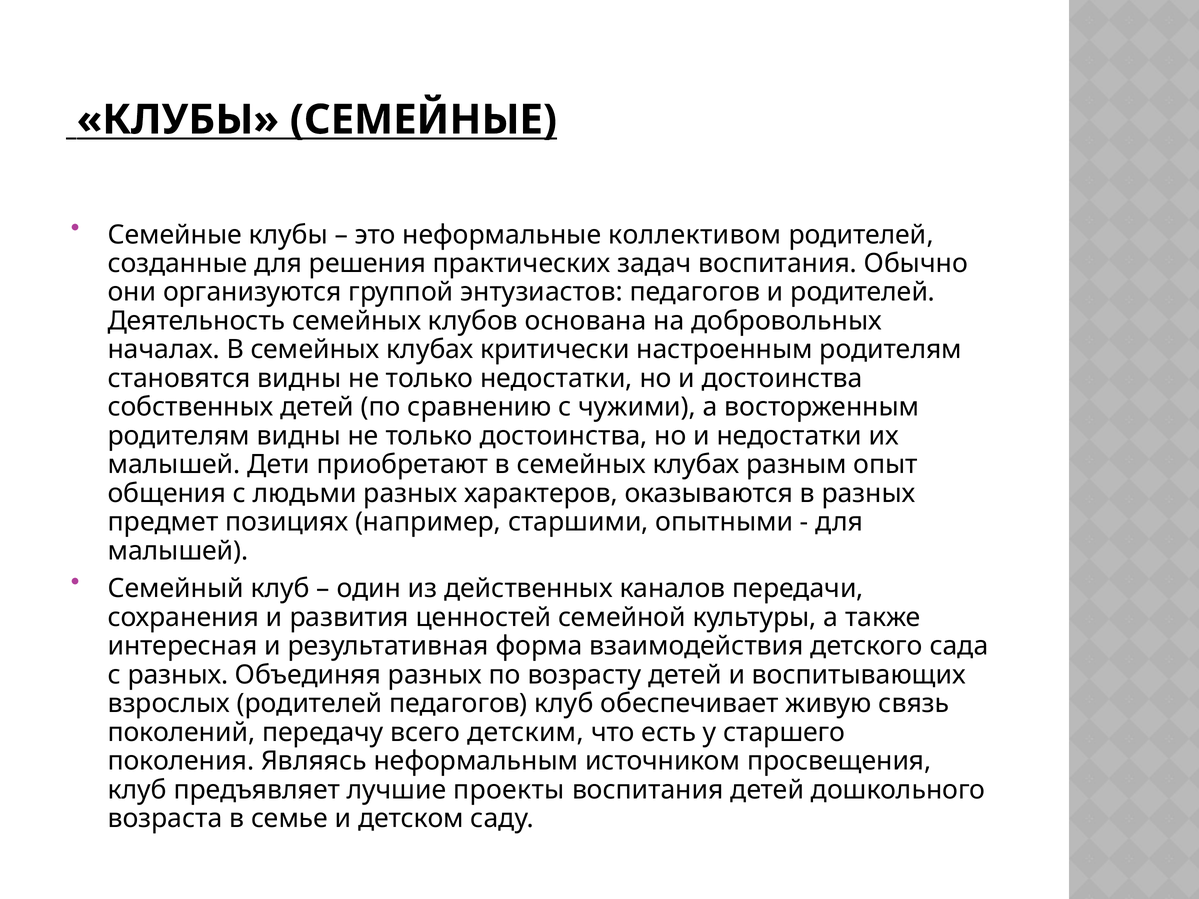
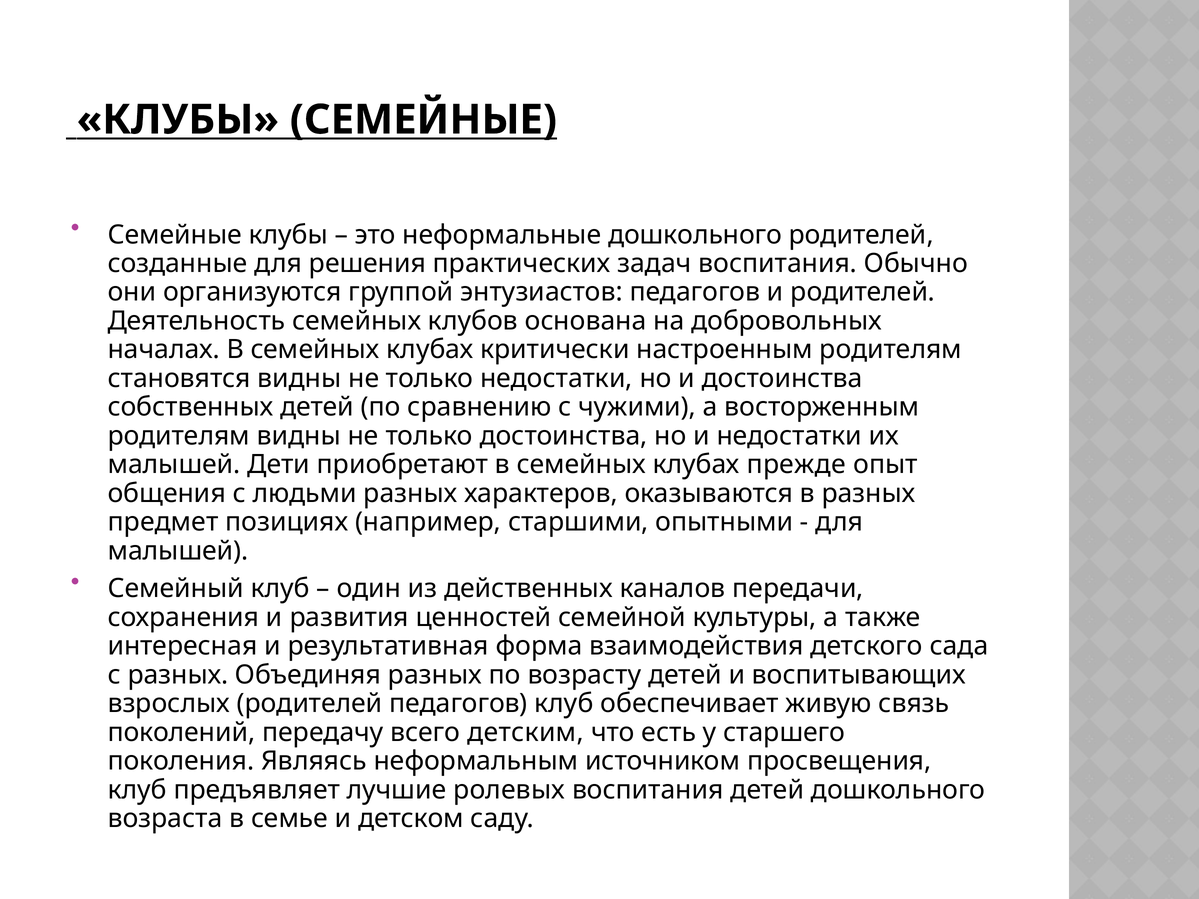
неформальные коллективом: коллективом -> дошкольного (695, 235)
разным: разным -> прежде (796, 465)
проекты: проекты -> ролевых (509, 790)
